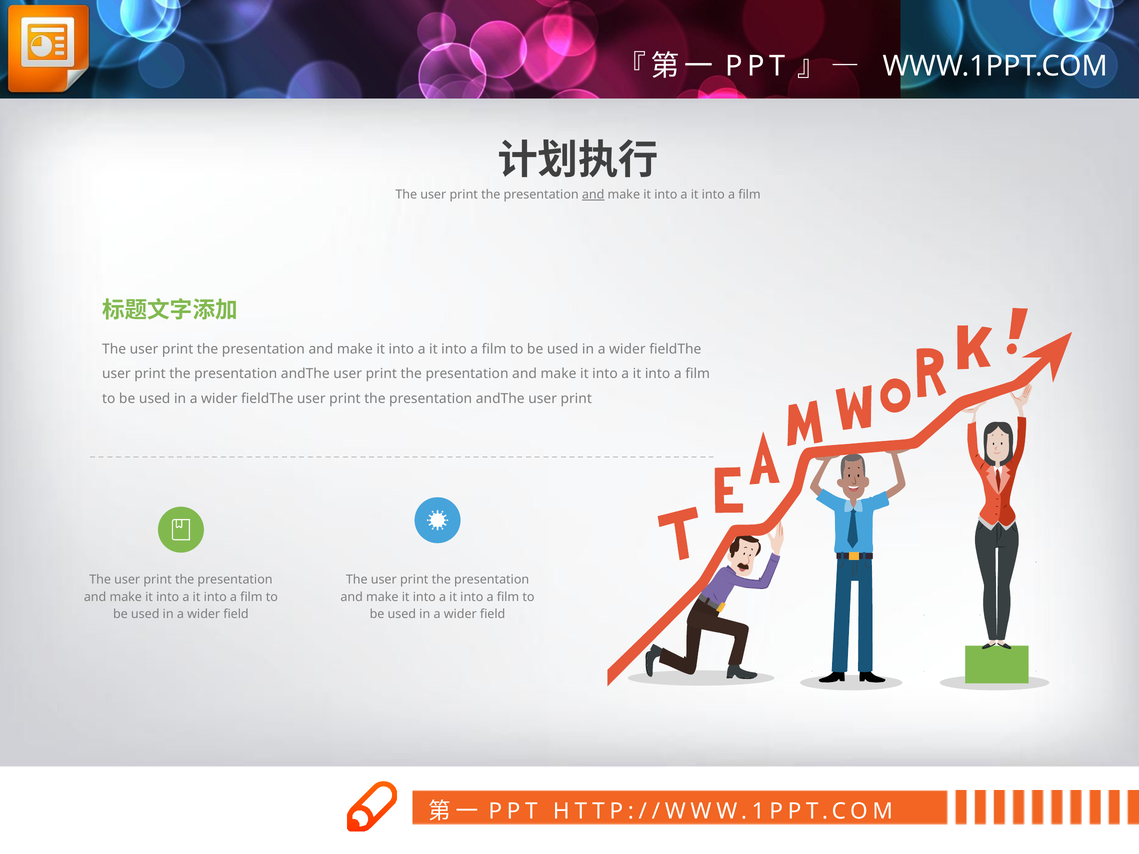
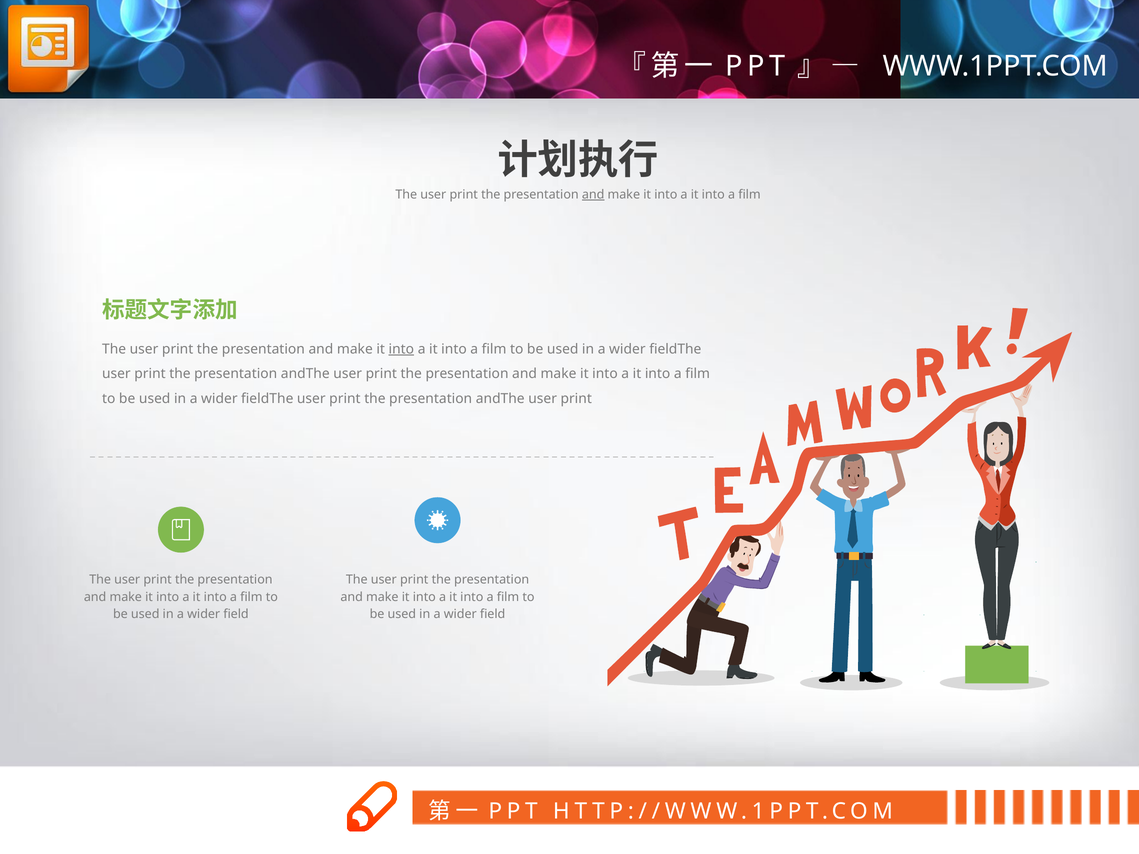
into underline: none -> present (401, 349)
